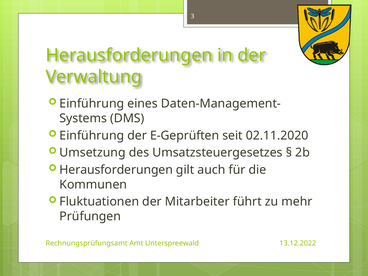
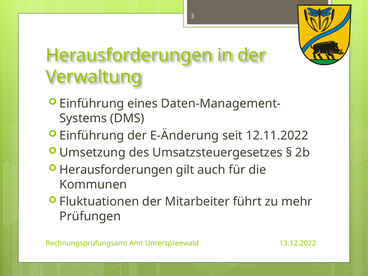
E-Geprüften: E-Geprüften -> E-Änderung (185, 135)
02.11.2020: 02.11.2020 -> 12.11.2022 (277, 135)
